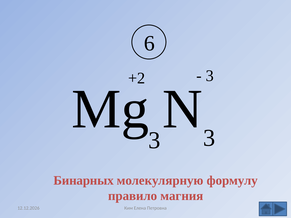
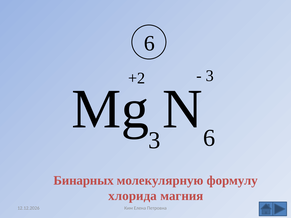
3: 3 -> 6 (209, 138)
правило: правило -> хлорида (133, 196)
